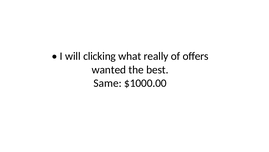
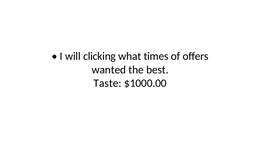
really: really -> times (156, 56)
Same: Same -> Taste (108, 83)
